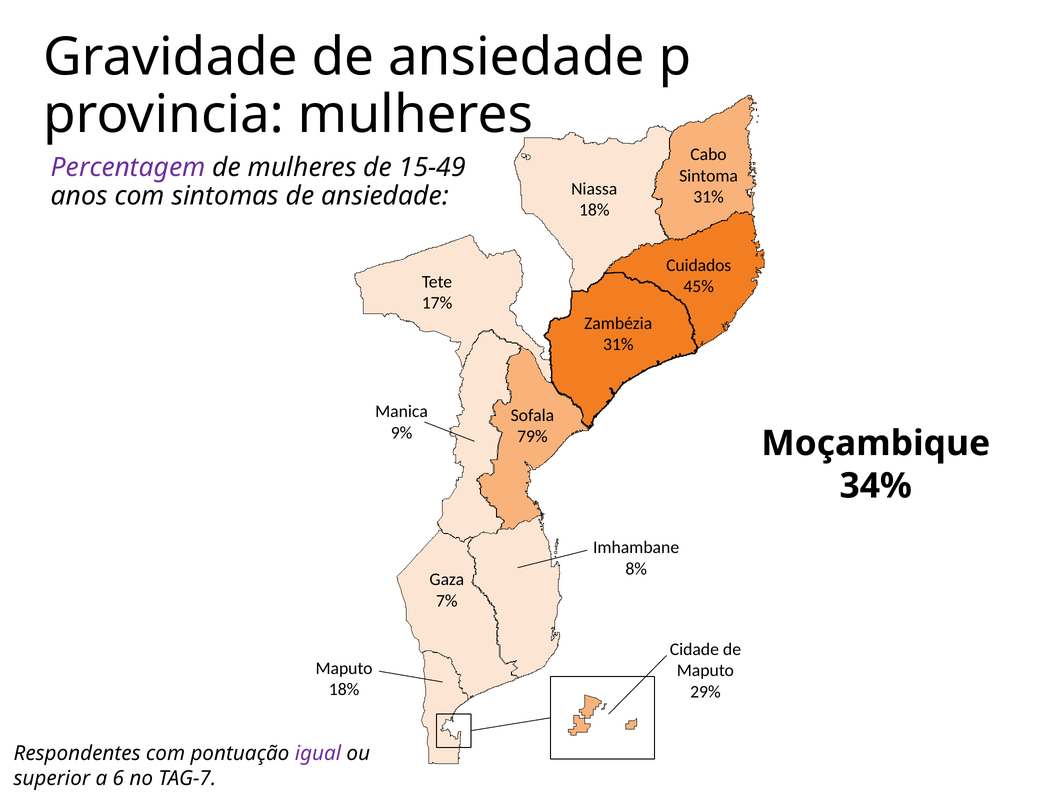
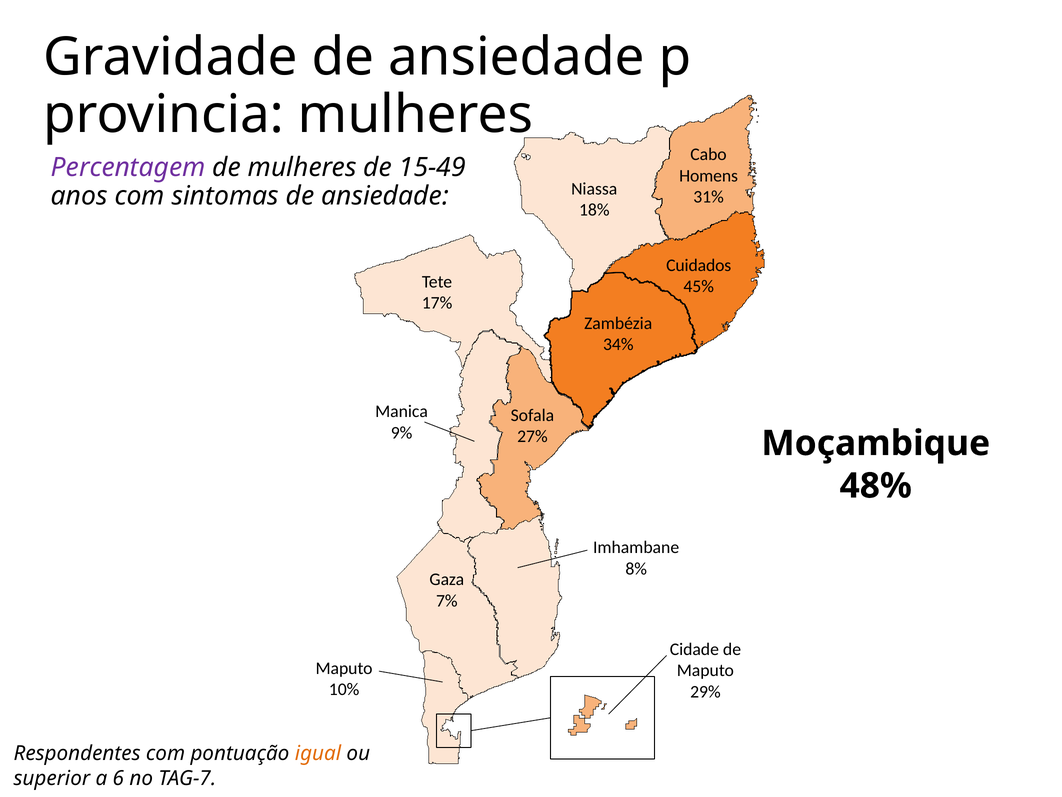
Sintoma: Sintoma -> Homens (709, 176)
31%: 31% -> 34% (618, 344)
79%: 79% -> 27% (532, 436)
34%: 34% -> 48% (876, 486)
18%: 18% -> 10% (344, 689)
igual colour: purple -> orange (318, 753)
